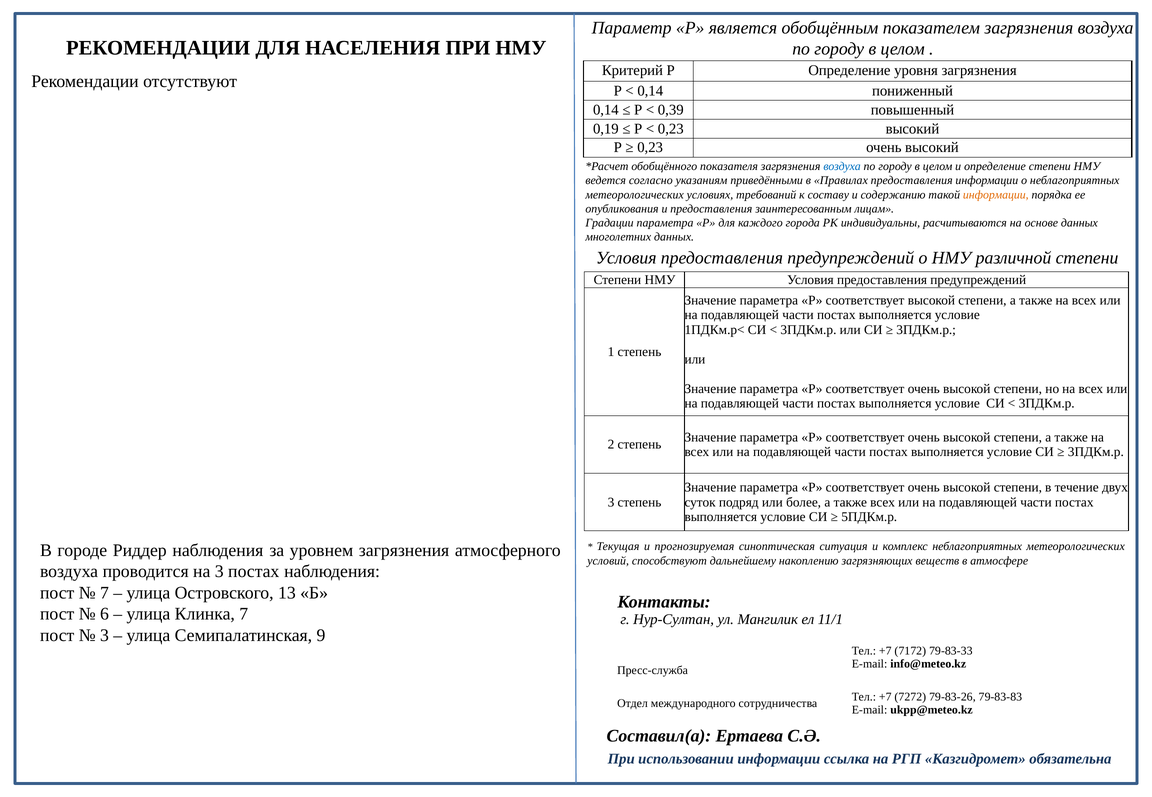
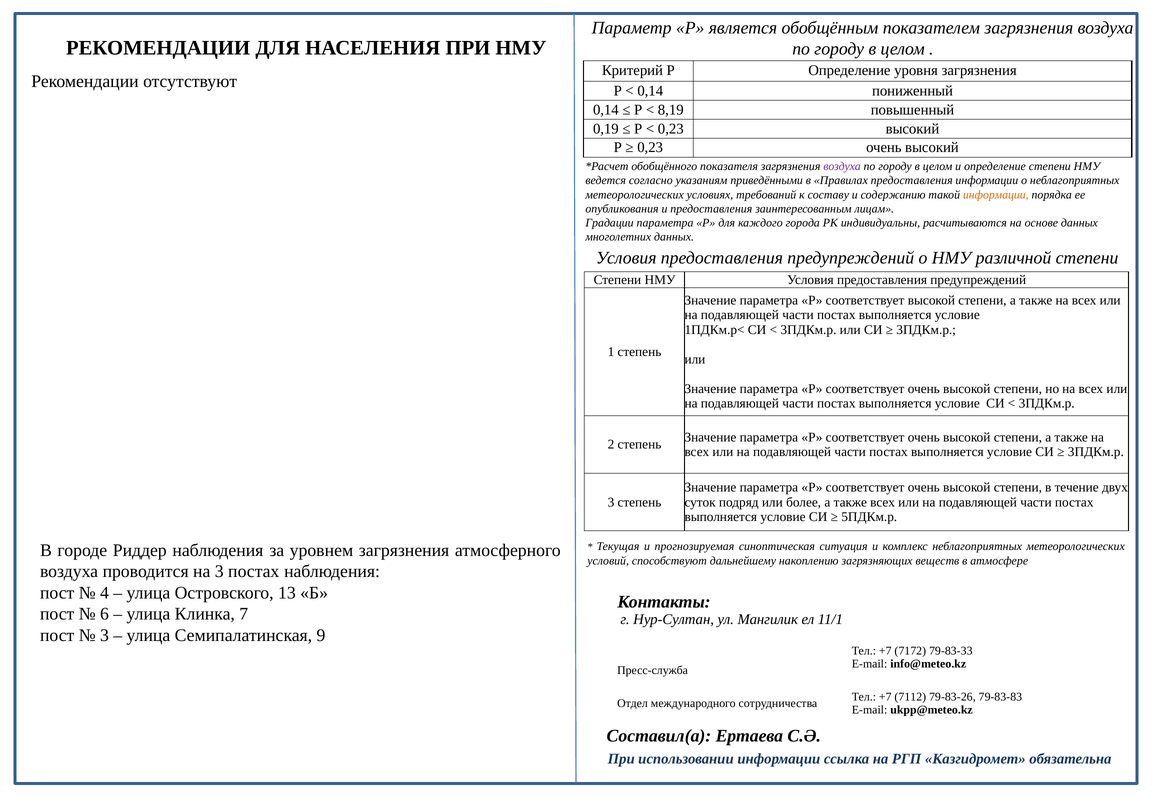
0,39: 0,39 -> 8,19 (671, 110)
воздуха colour: blue -> purple (842, 166)
7: 7 -> 4 (104, 593)
7272: 7272 -> 7112 (910, 697)
